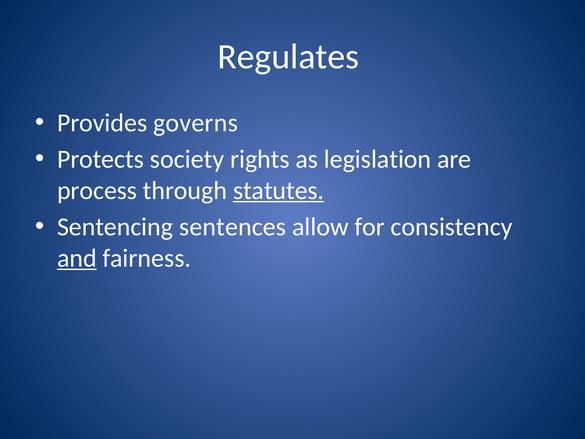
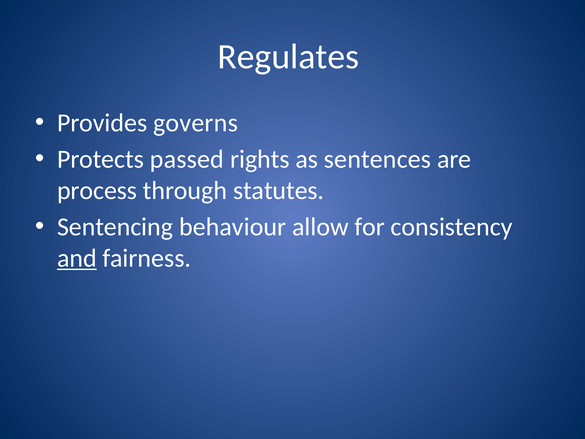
society: society -> passed (187, 159)
legislation: legislation -> sentences (378, 159)
statutes underline: present -> none (279, 190)
sentences: sentences -> behaviour (233, 227)
